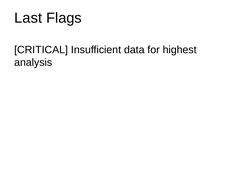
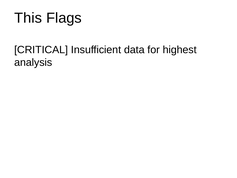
Last: Last -> This (28, 18)
